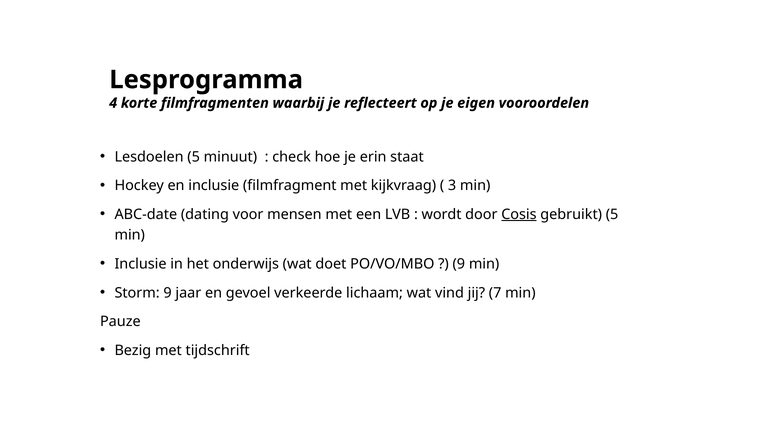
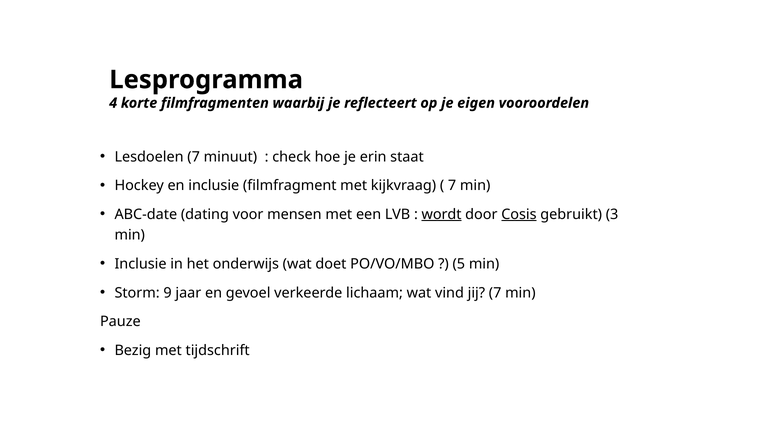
Lesdoelen 5: 5 -> 7 (194, 157)
3: 3 -> 7 (452, 186)
wordt underline: none -> present (442, 214)
gebruikt 5: 5 -> 3 (612, 214)
9: 9 -> 5 (459, 264)
